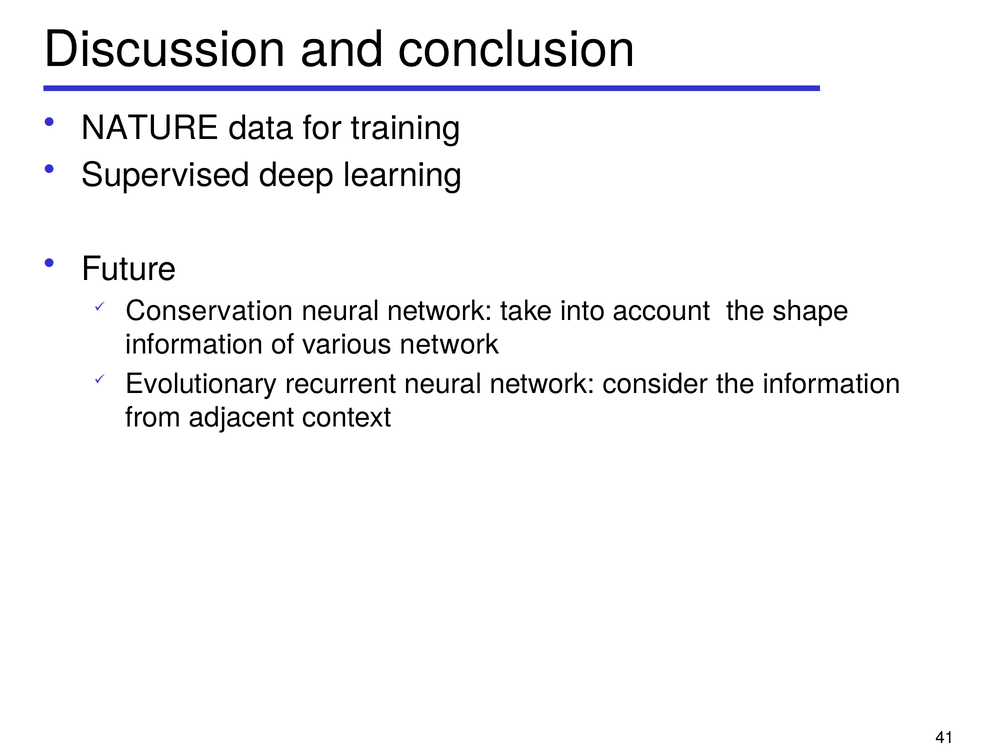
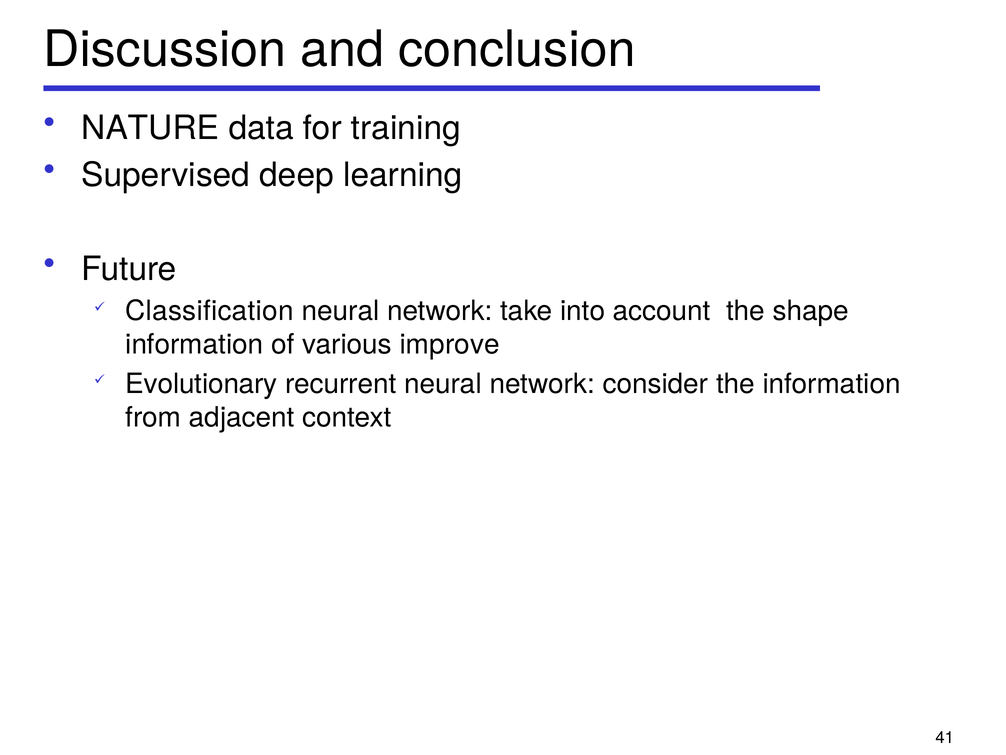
Conservation: Conservation -> Classification (209, 311)
various network: network -> improve (450, 345)
